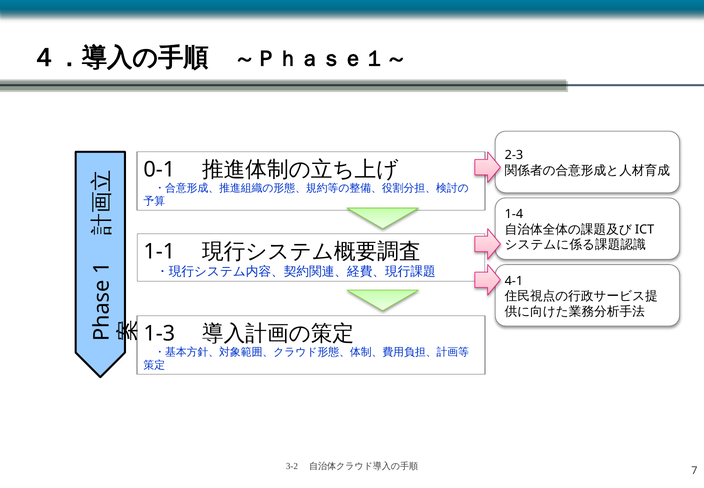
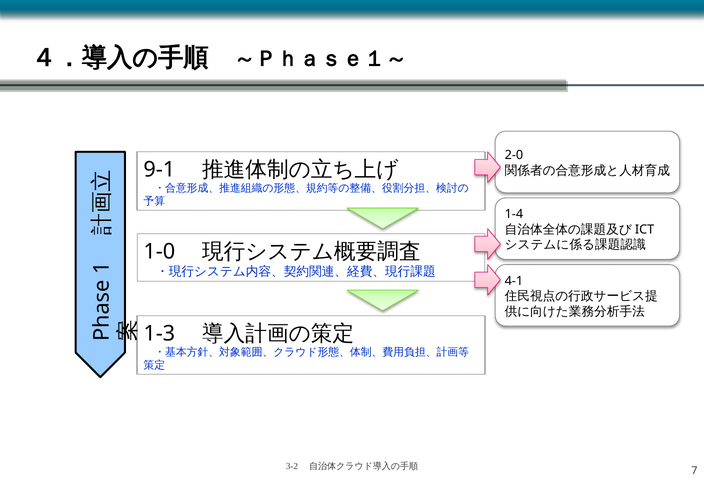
2-3: 2-3 -> 2-0 (514, 155)
0-1: 0-1 -> 9-1 (159, 169)
1-1: 1-1 -> 1-0 (159, 251)
